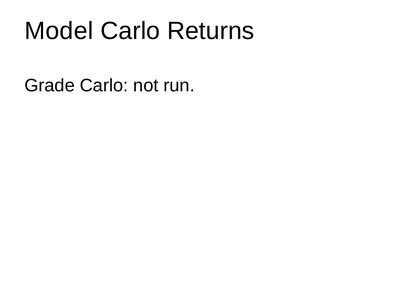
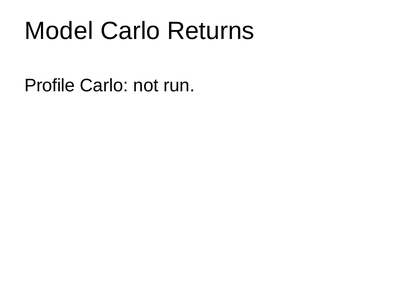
Grade: Grade -> Profile (50, 86)
